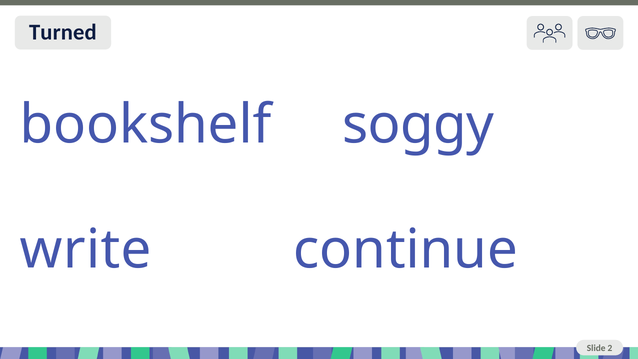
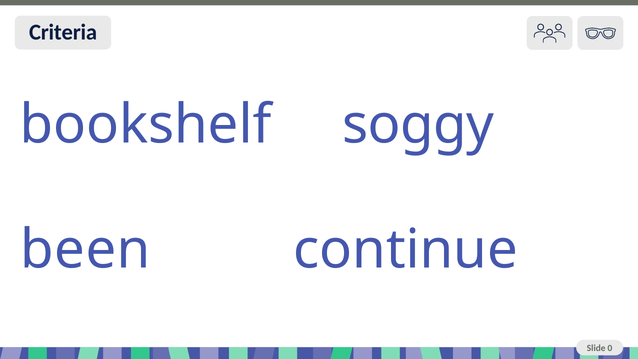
Turned: Turned -> Criteria (63, 32)
write: write -> been (86, 249)
2: 2 -> 0 (610, 348)
